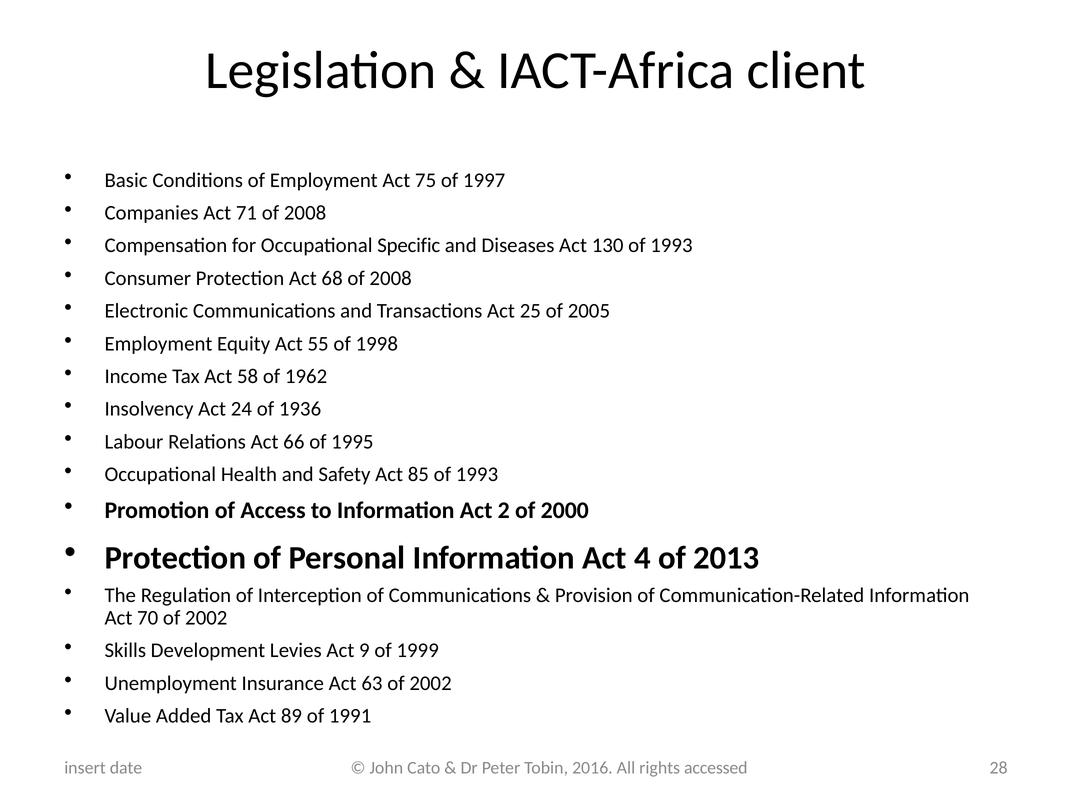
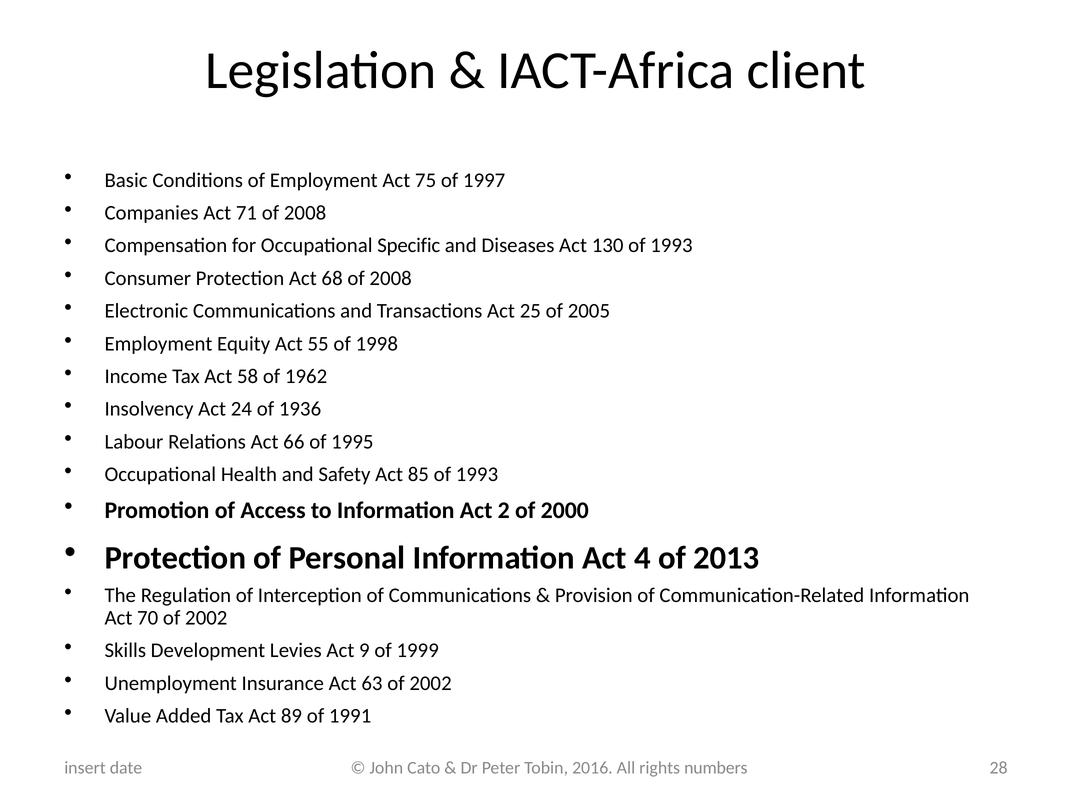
accessed: accessed -> numbers (716, 768)
